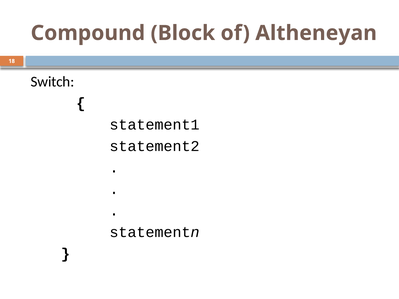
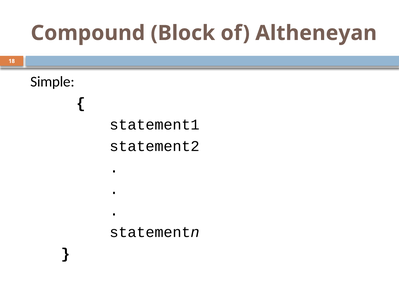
Switch: Switch -> Simple (52, 82)
